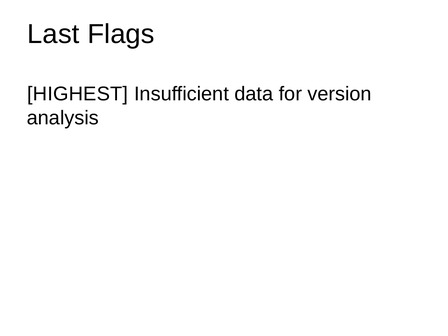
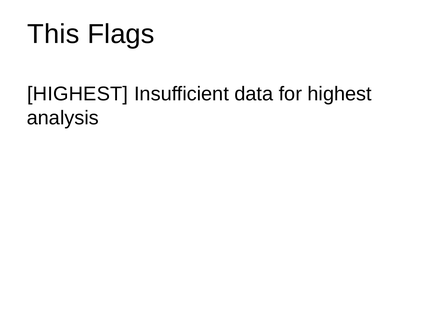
Last: Last -> This (53, 34)
for version: version -> highest (340, 94)
